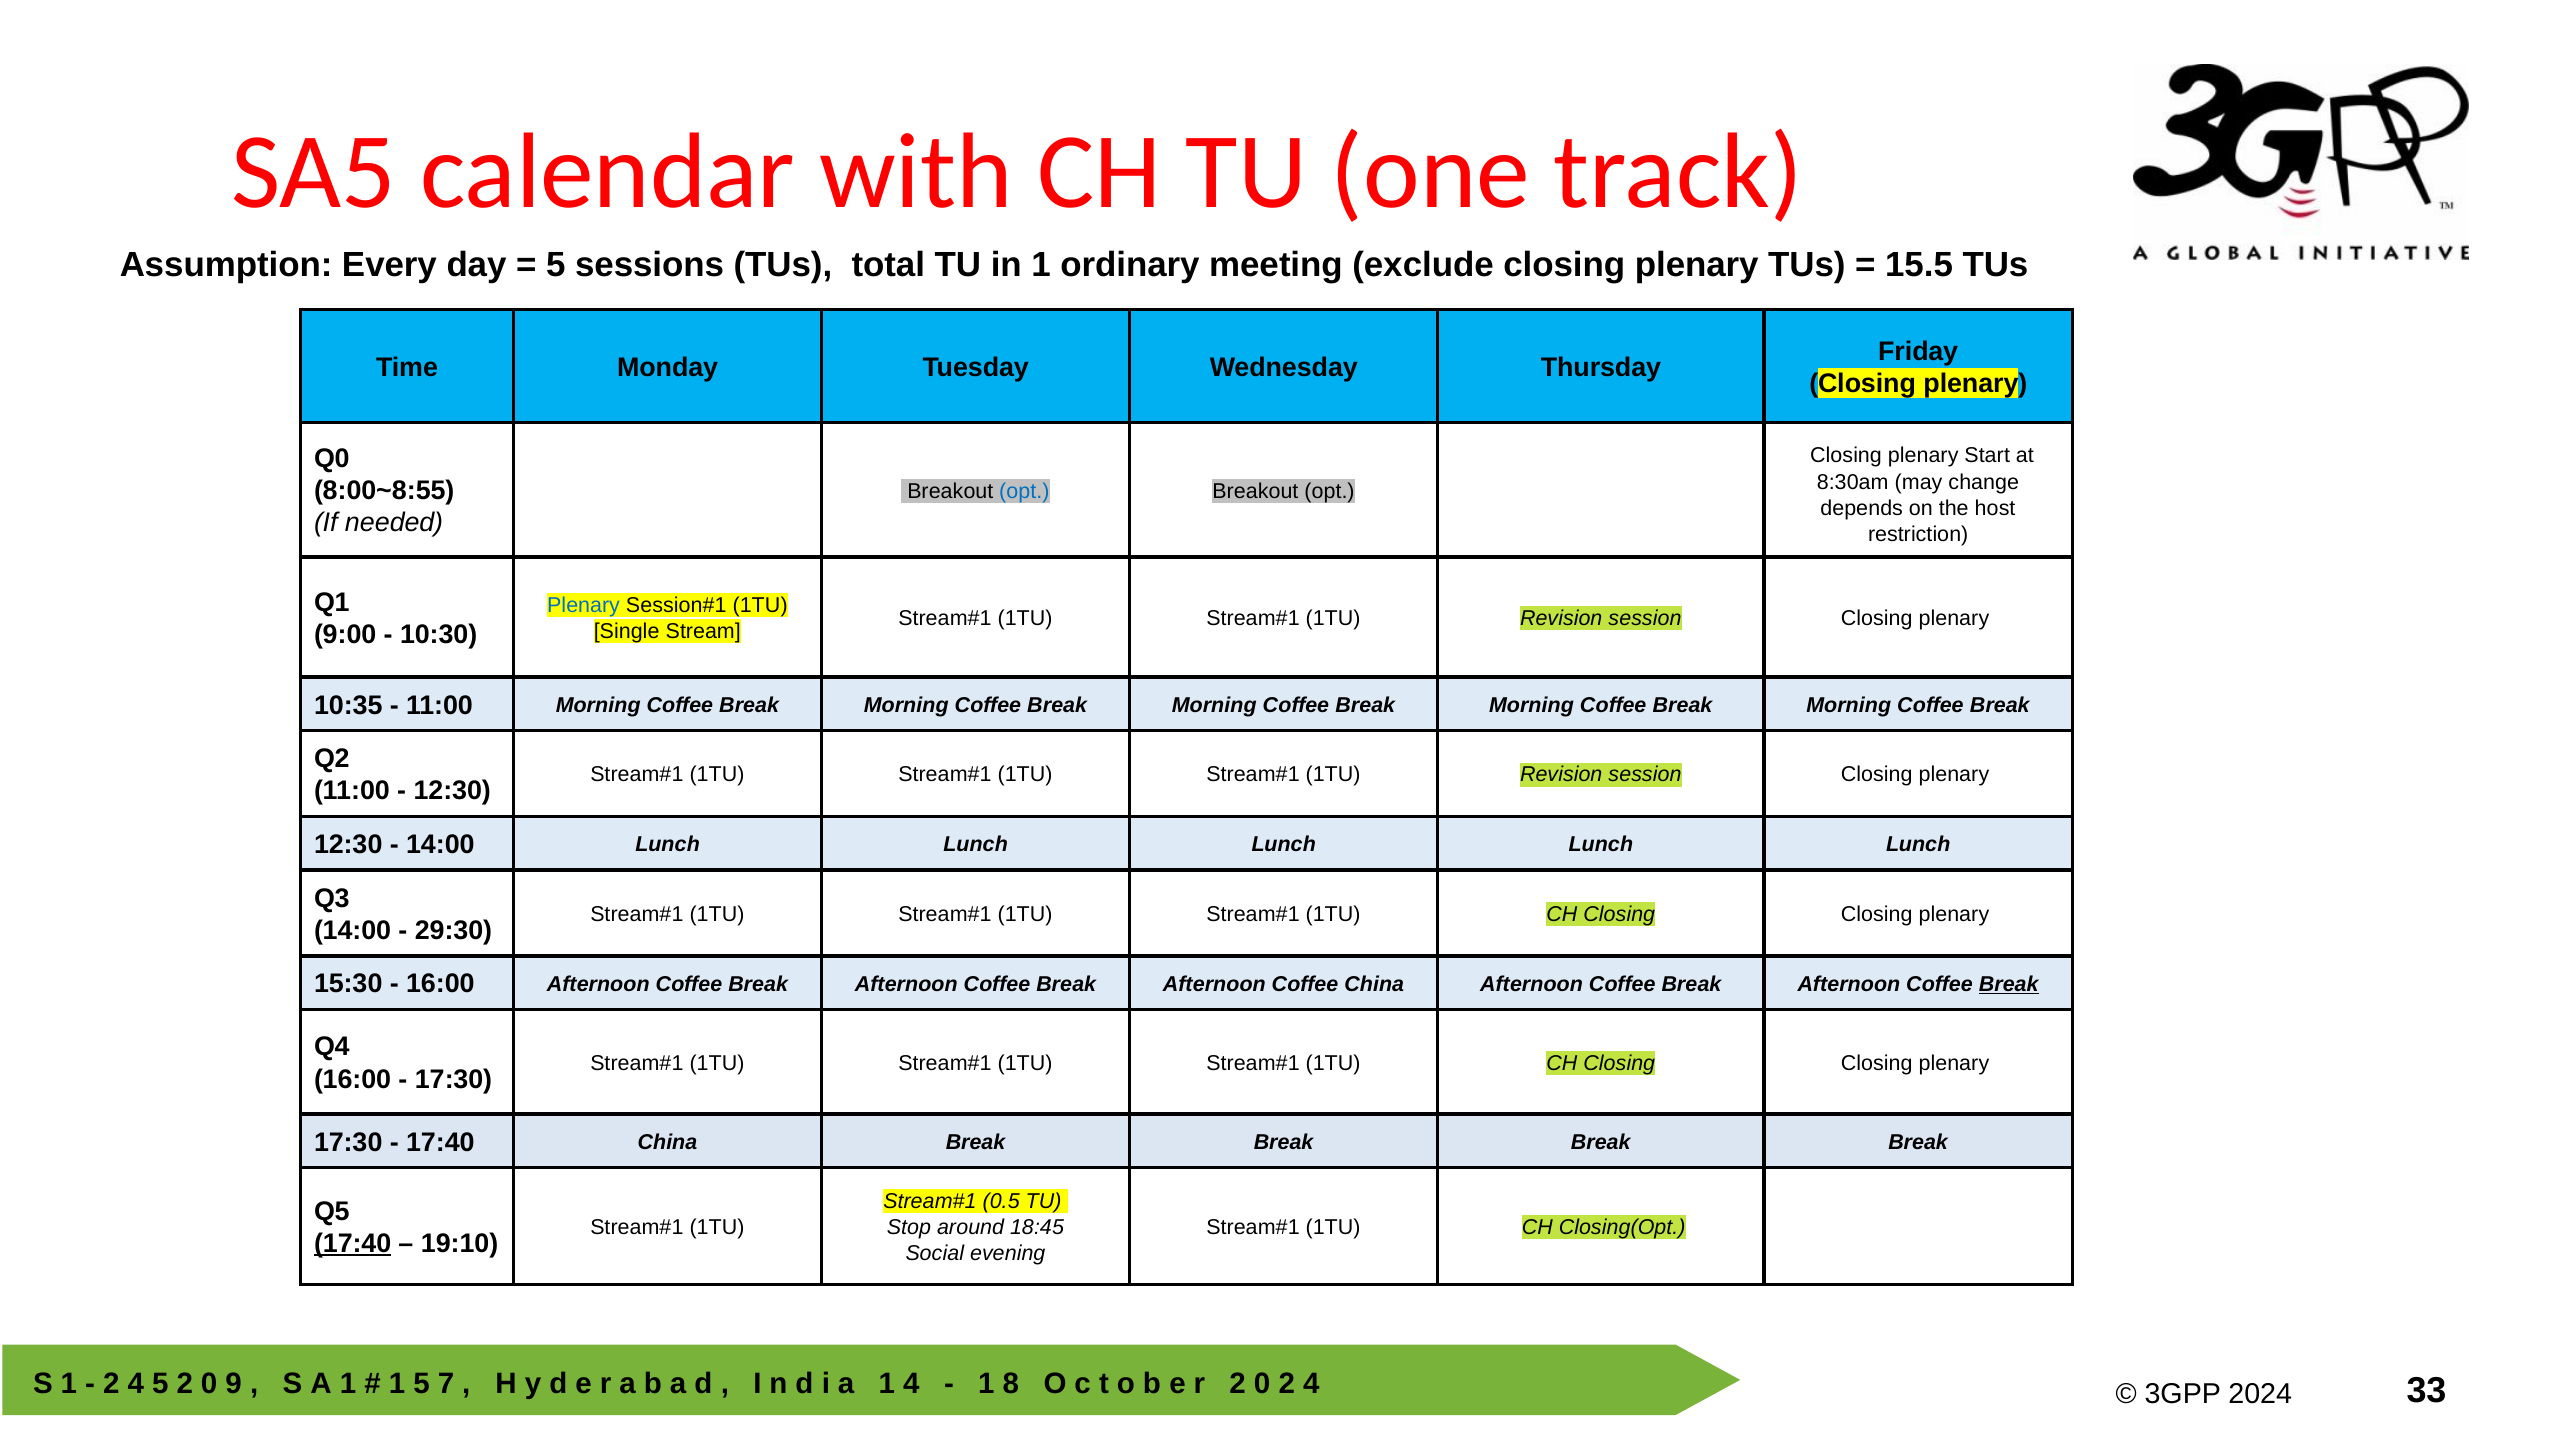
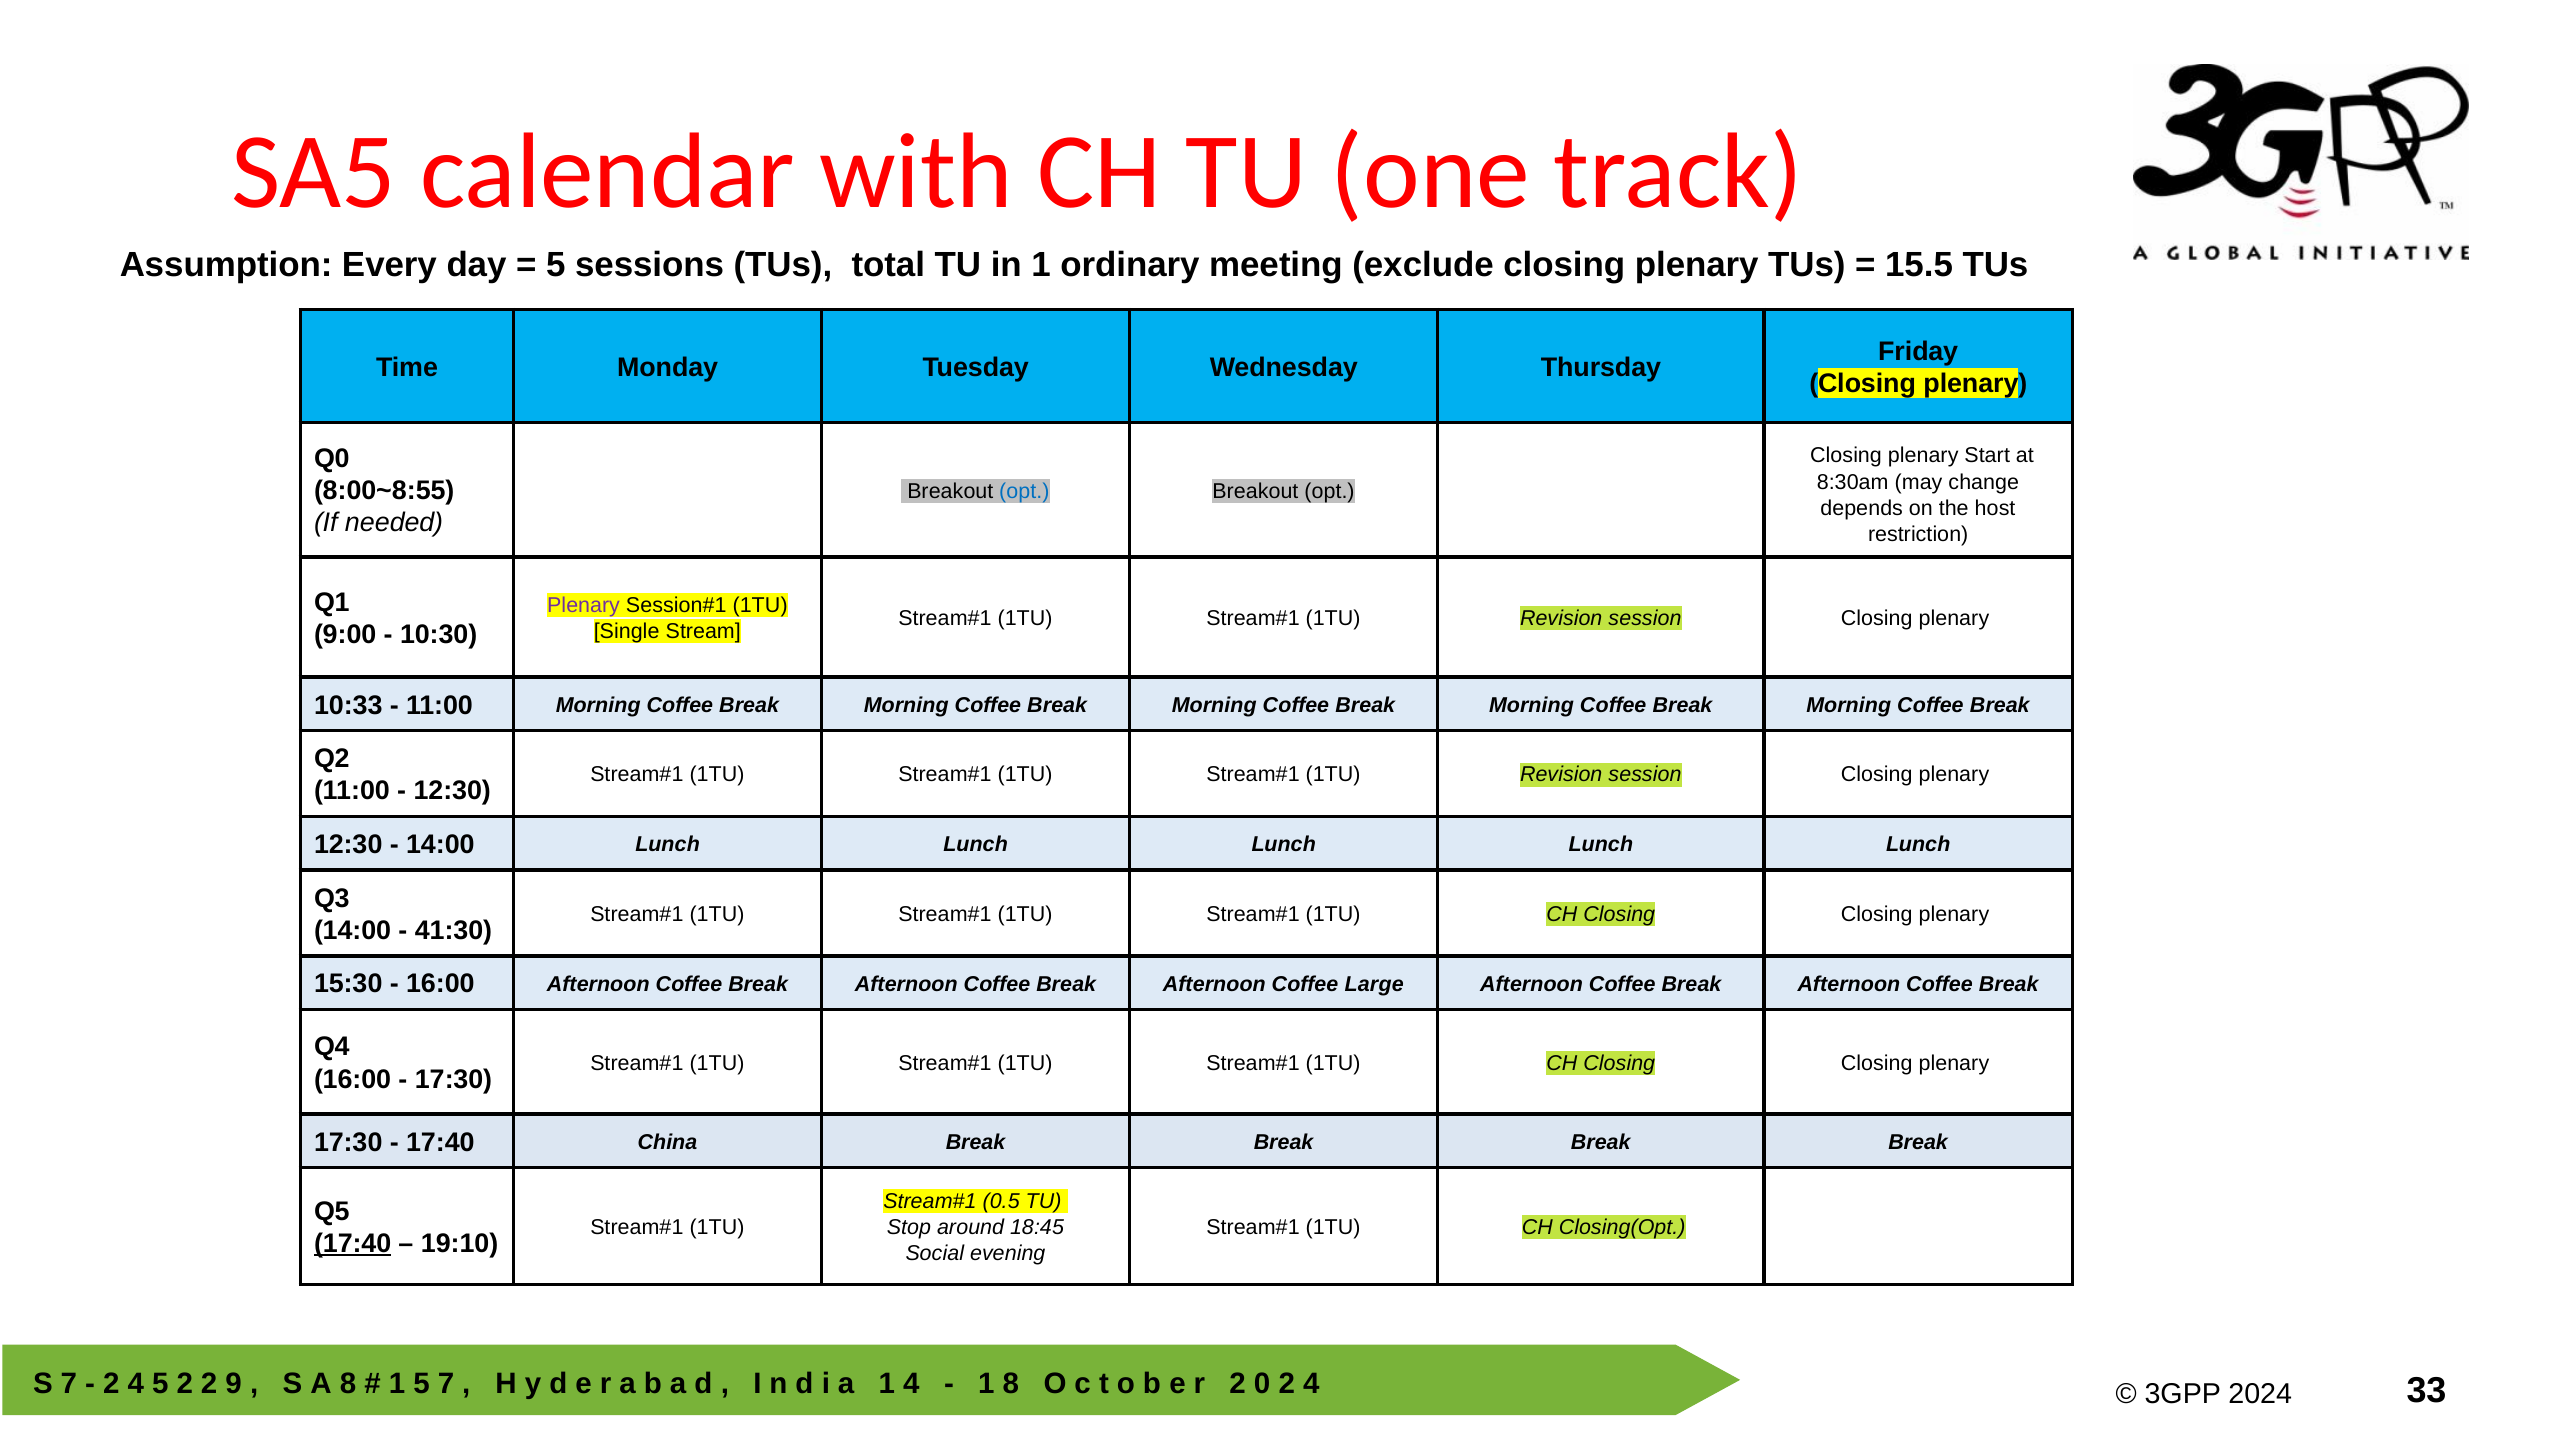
Plenary colour: blue -> purple (584, 605)
10:35: 10:35 -> 10:33 (348, 705)
29:30: 29:30 -> 41:30 (454, 930)
Coffee China: China -> Large (1374, 984)
Break underline: present -> none (2009, 984)
1: 1 -> 7 (69, 1384)
0: 0 -> 2 (209, 1384)
1: 1 -> 8 (348, 1384)
